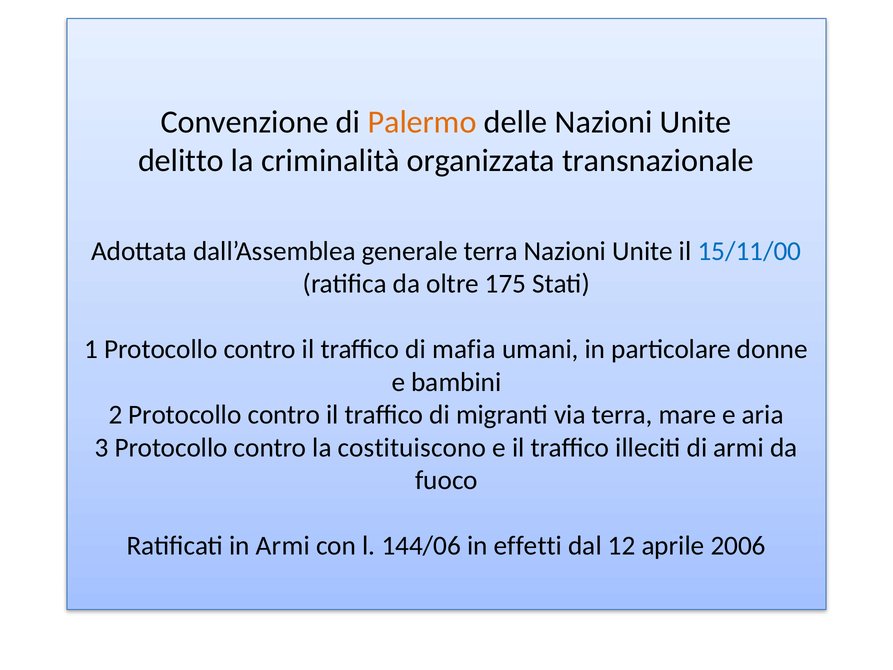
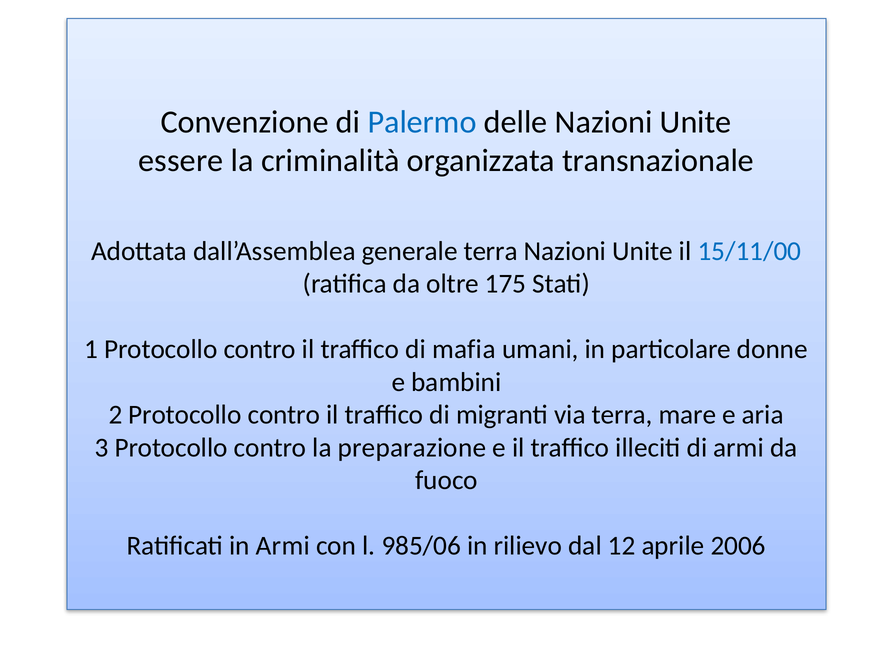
Palermo colour: orange -> blue (422, 122)
delitto: delitto -> essere (181, 161)
costituiscono: costituiscono -> preparazione (412, 447)
144/06: 144/06 -> 985/06 (421, 546)
effetti: effetti -> rilievo (528, 546)
